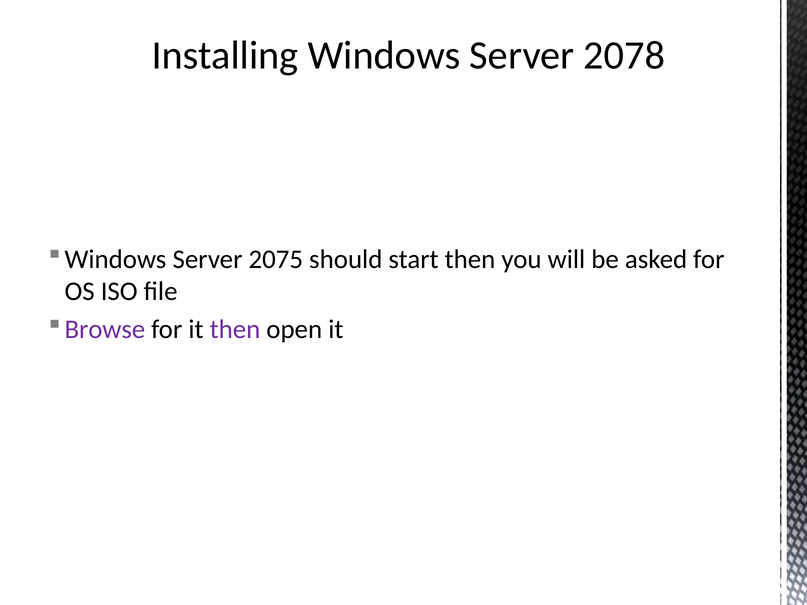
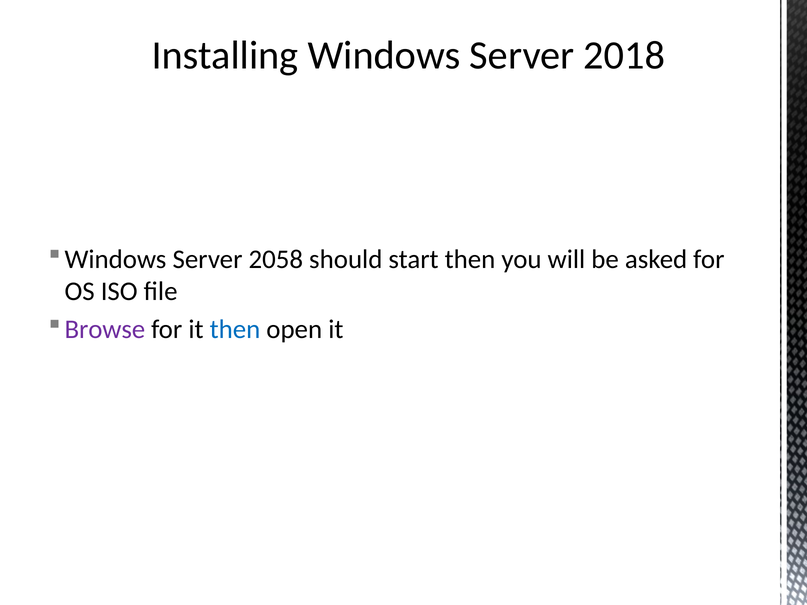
2078: 2078 -> 2018 (624, 55)
2075: 2075 -> 2058 (276, 259)
then colour: purple -> blue (235, 329)
